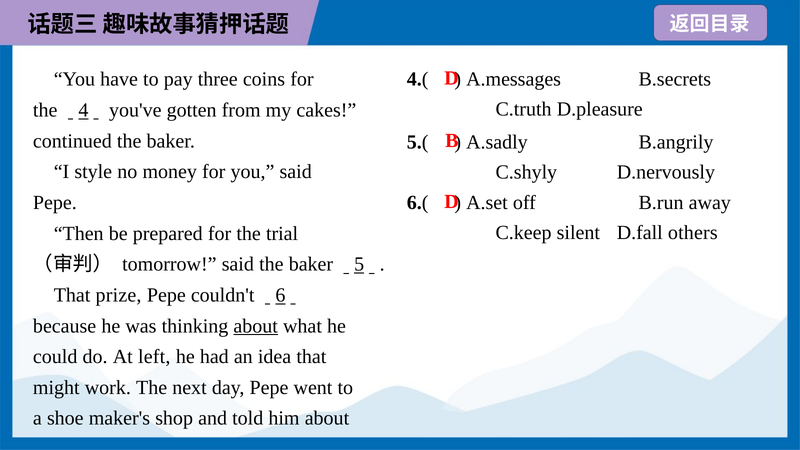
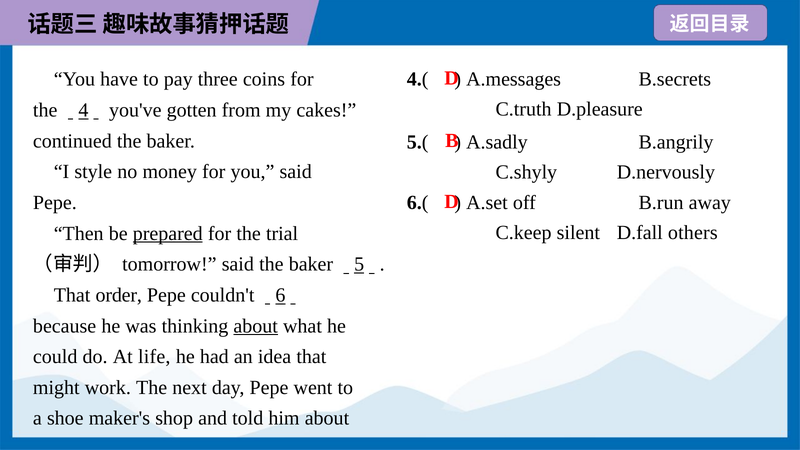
prepared underline: none -> present (168, 233)
prize: prize -> order (119, 295)
left: left -> life (154, 357)
